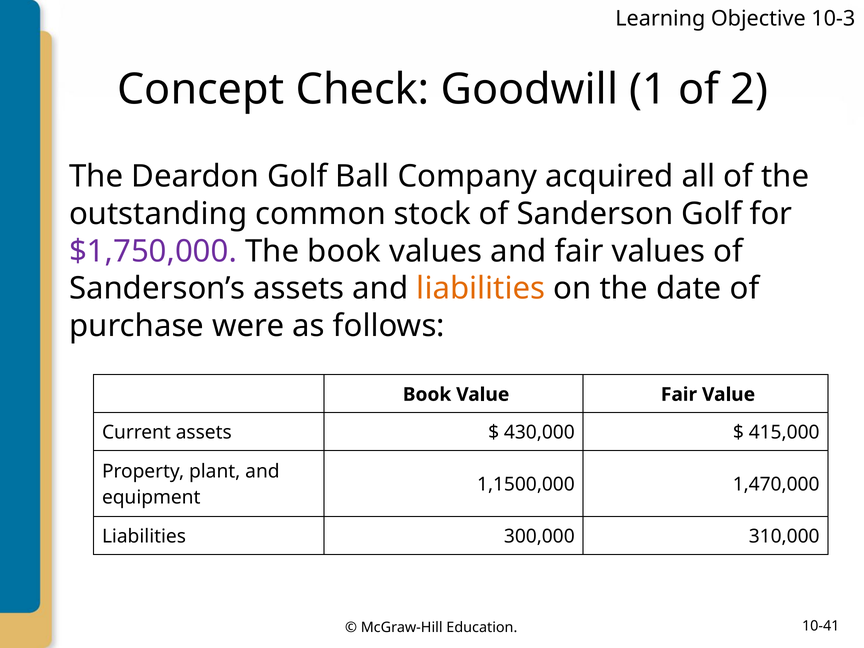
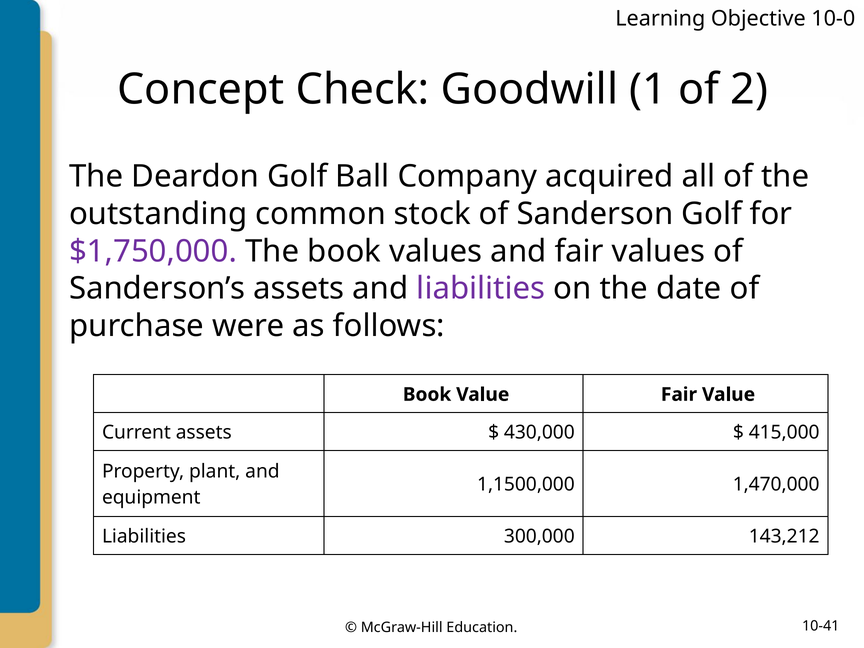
10-3: 10-3 -> 10-0 (833, 18)
liabilities colour: orange -> purple (481, 289)
310,000: 310,000 -> 143,212 (784, 536)
